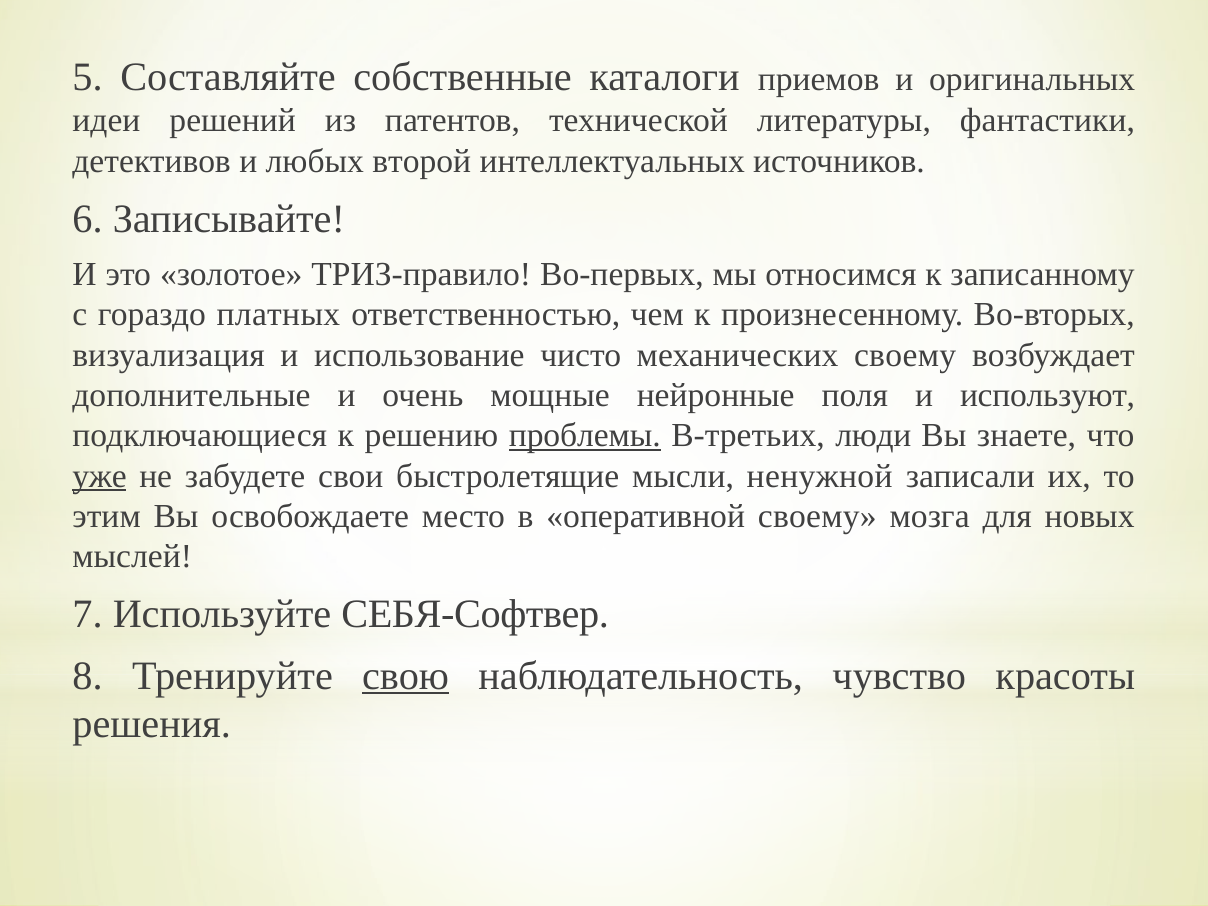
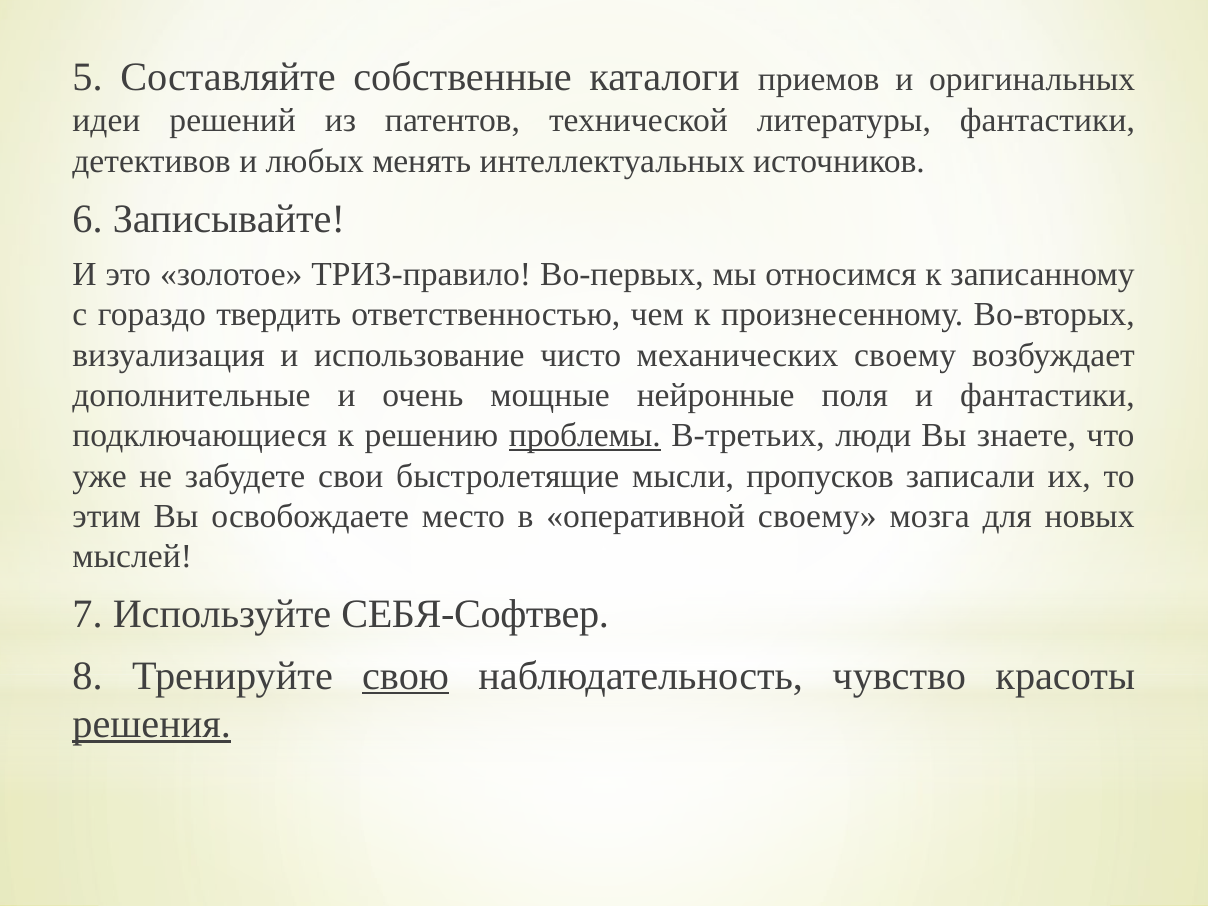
второй: второй -> менять (422, 161)
платных: платных -> твердить (279, 315)
и используют: используют -> фантастики (1047, 395)
уже underline: present -> none (100, 476)
ненужной: ненужной -> пропусков (820, 476)
решения underline: none -> present (152, 724)
